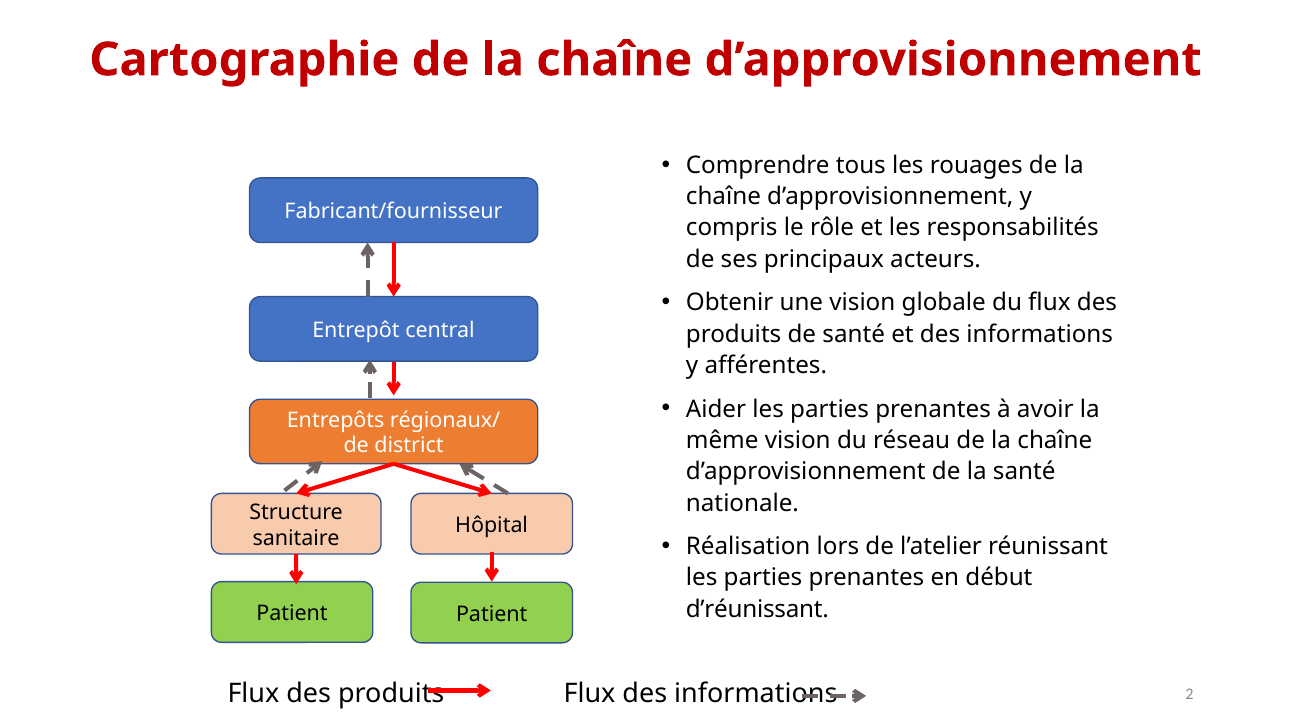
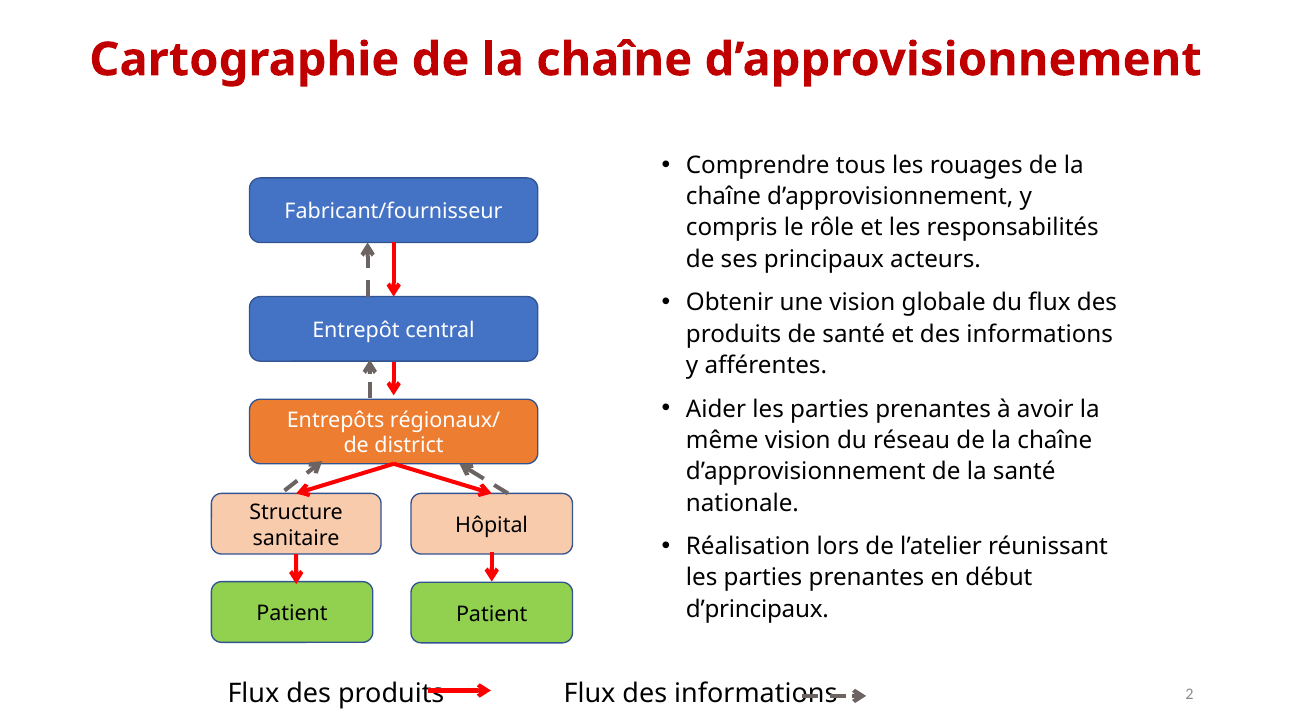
d’réunissant: d’réunissant -> d’principaux (757, 609)
